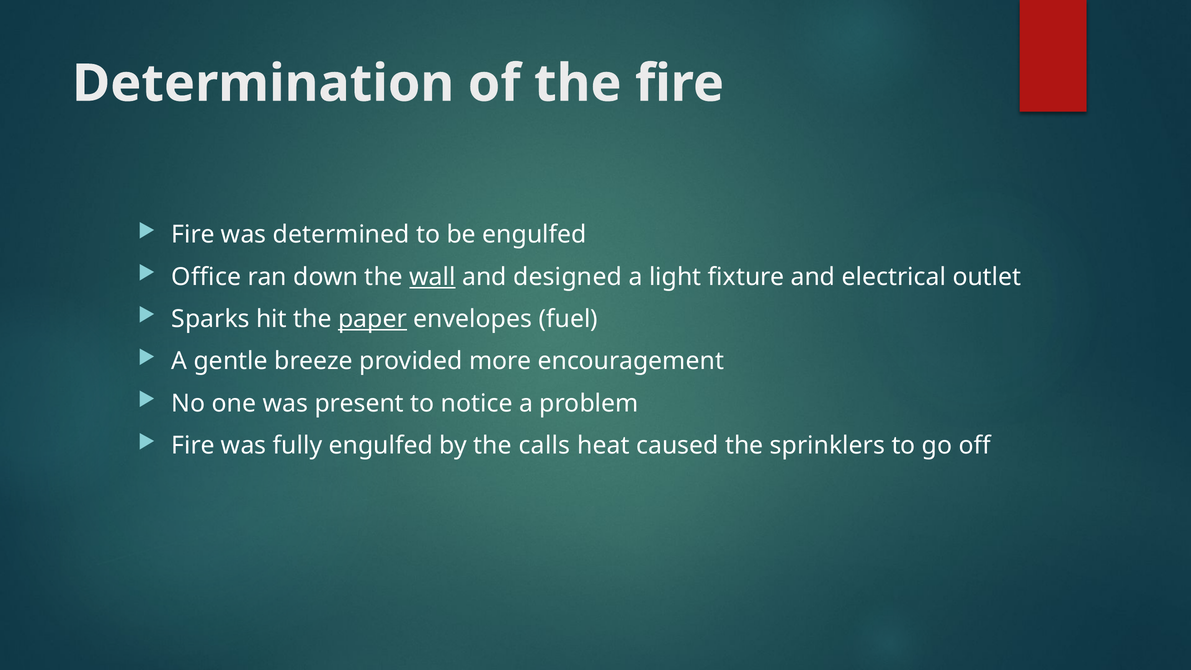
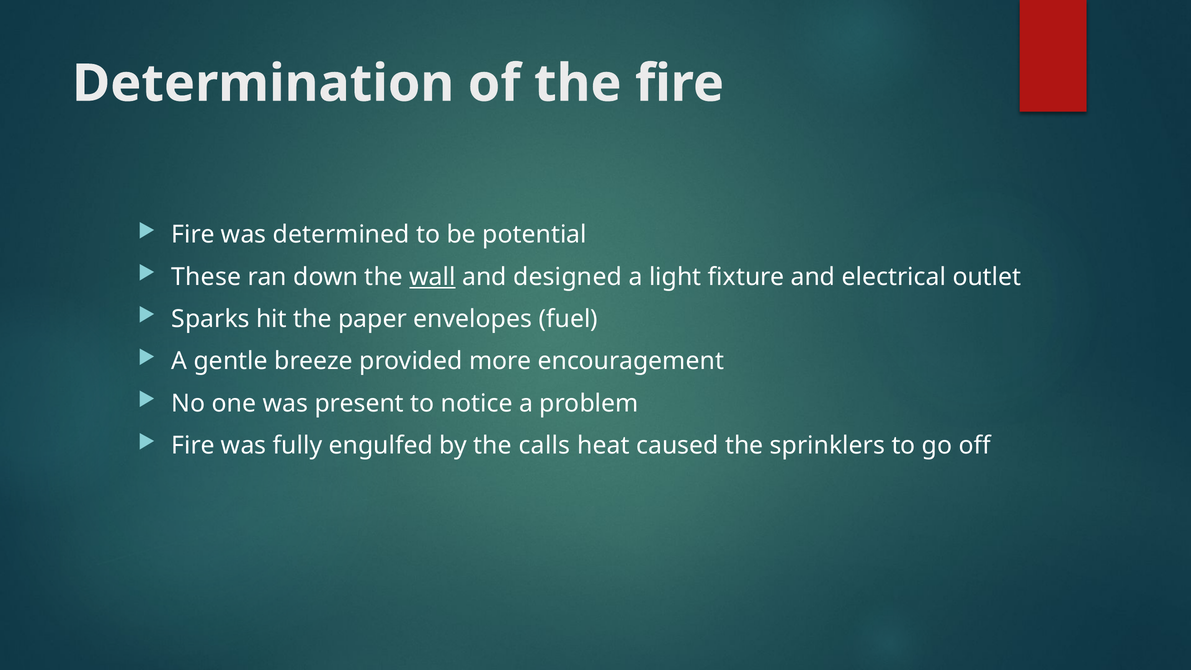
be engulfed: engulfed -> potential (535, 235)
Office: Office -> These (206, 277)
paper underline: present -> none (373, 319)
